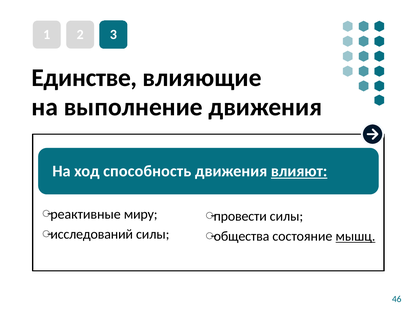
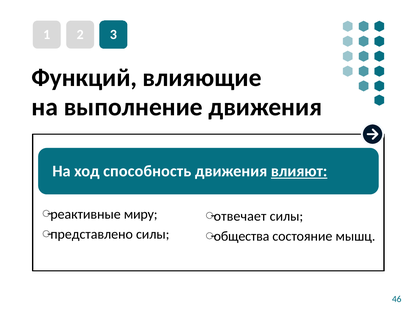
Единстве: Единстве -> Функций (84, 78)
провести: провести -> отвечает (240, 216)
исследований: исследований -> представлено (92, 234)
мышц underline: present -> none (355, 236)
